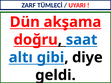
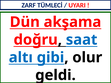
diye: diye -> olur (87, 58)
